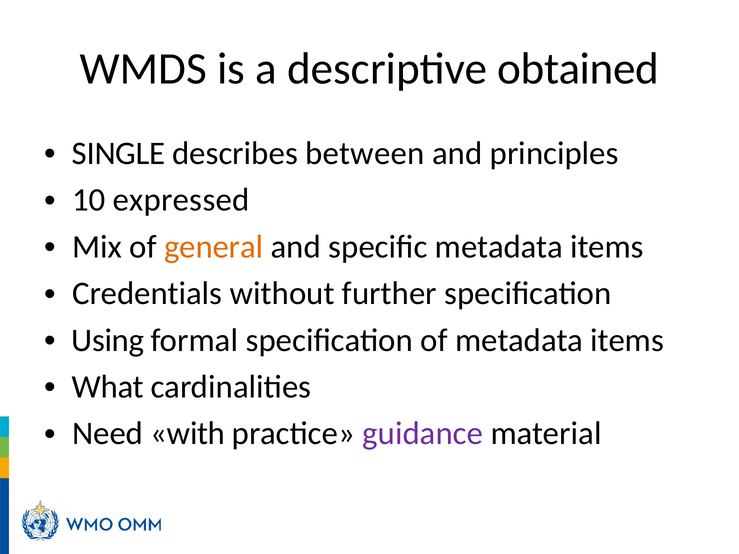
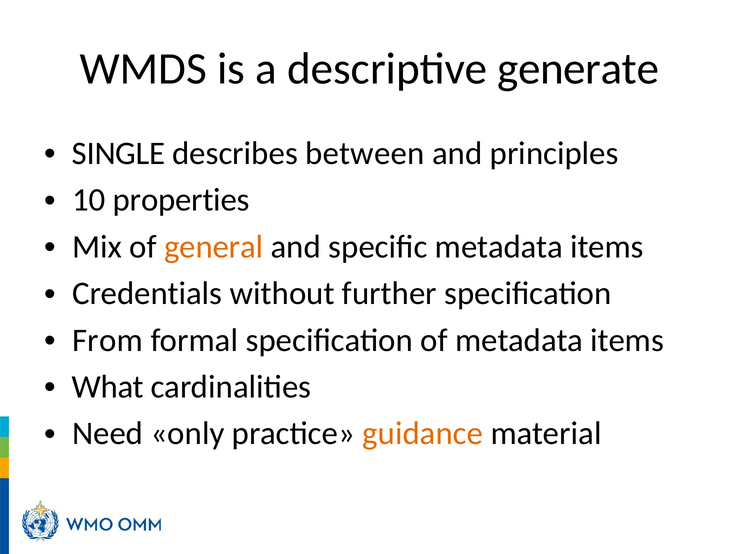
obtained: obtained -> generate (578, 69)
expressed: expressed -> properties (181, 200)
Using: Using -> From (108, 340)
with: with -> only (188, 434)
guidance colour: purple -> orange (423, 434)
